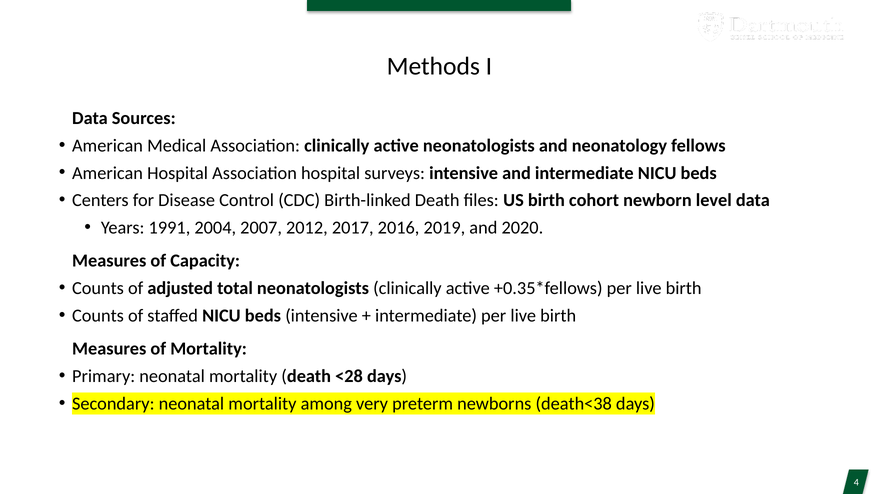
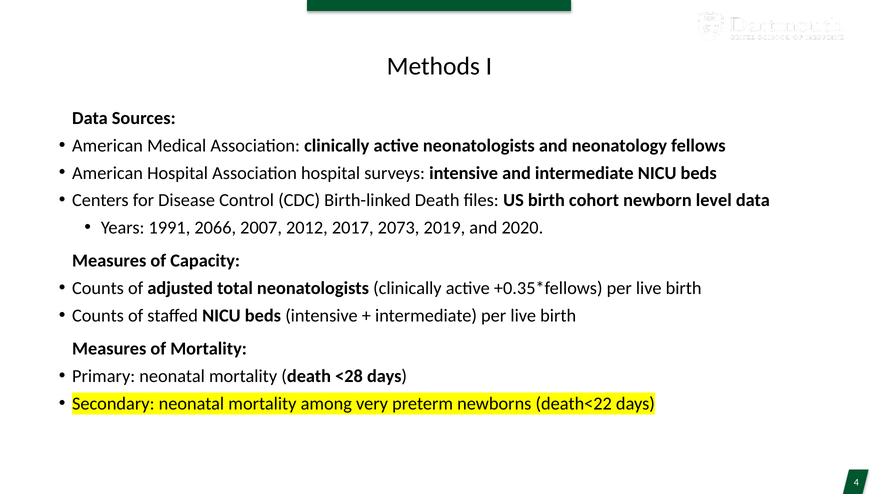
2004: 2004 -> 2066 (215, 228)
2016: 2016 -> 2073 (399, 228)
death<38: death<38 -> death<22 (574, 404)
